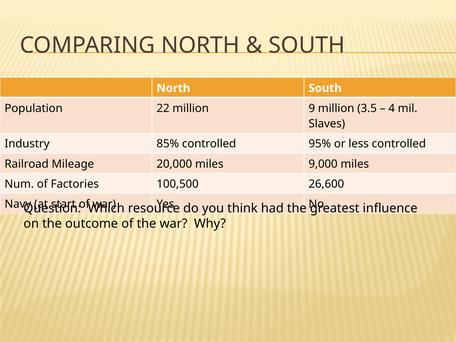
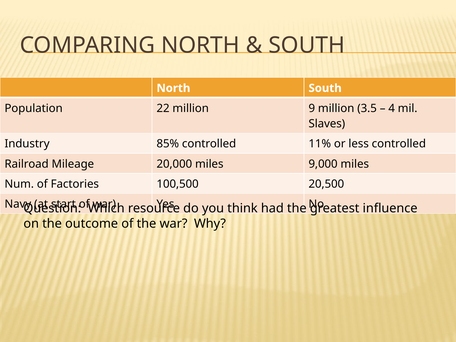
95%: 95% -> 11% (320, 144)
26,600: 26,600 -> 20,500 (326, 184)
